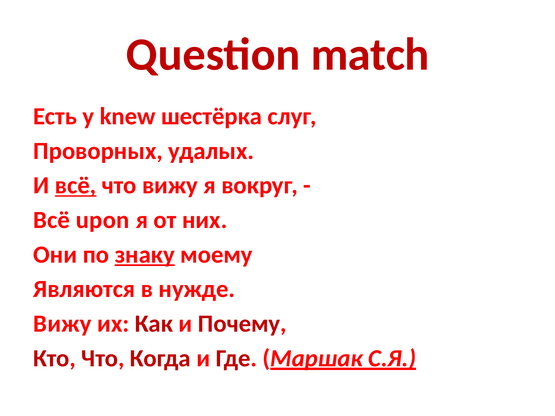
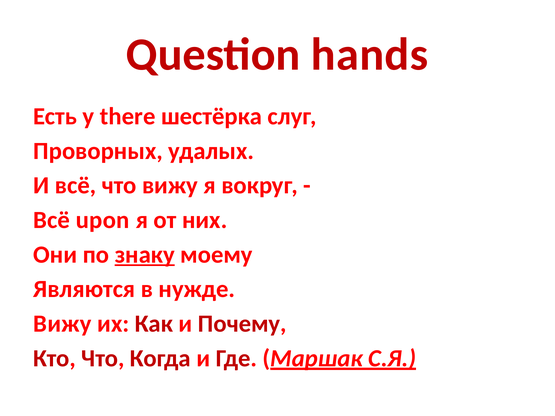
match: match -> hands (370, 55)
knew: knew -> there (128, 116)
всё underline: present -> none (76, 186)
